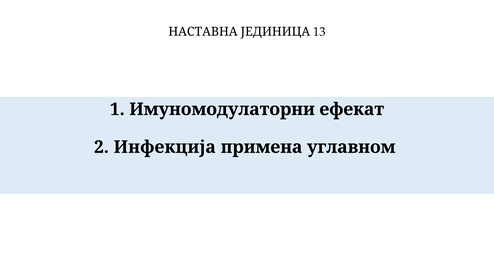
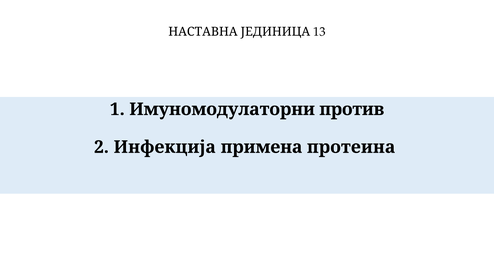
ефекат: ефекат -> против (352, 109)
углавном: углавном -> протеина (351, 147)
